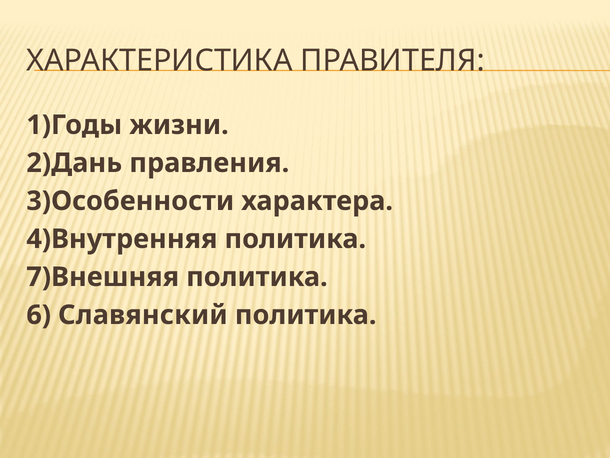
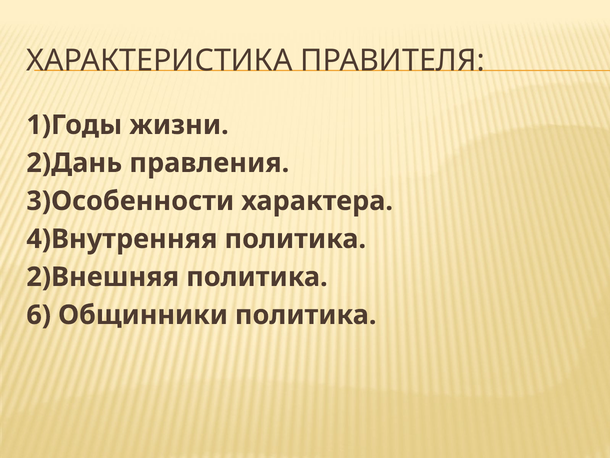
7)Внешняя: 7)Внешняя -> 2)Внешняя (103, 277)
Славянский: Славянский -> Общинники (143, 315)
